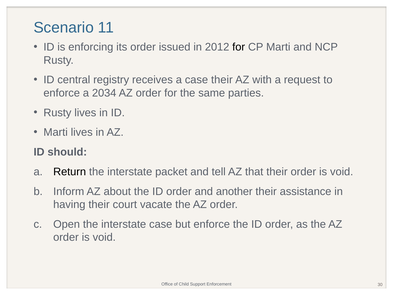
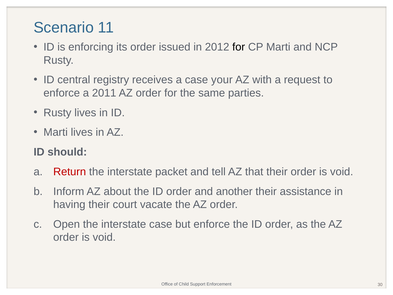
case their: their -> your (222, 80)
2034: 2034 -> 2011 (104, 93)
Return colour: black -> red (70, 172)
